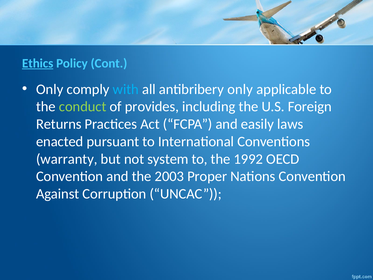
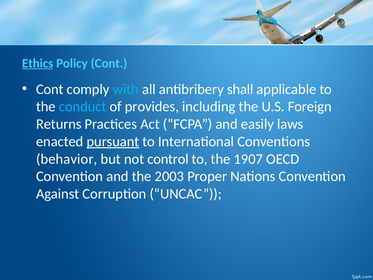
Only: Only -> Cont (50, 89)
antibribery only: only -> shall (240, 89)
conduct colour: light green -> light blue (83, 107)
pursuant underline: none -> present (113, 141)
warranty: warranty -> behavior (67, 159)
system: system -> control (168, 159)
1992: 1992 -> 1907 (248, 159)
